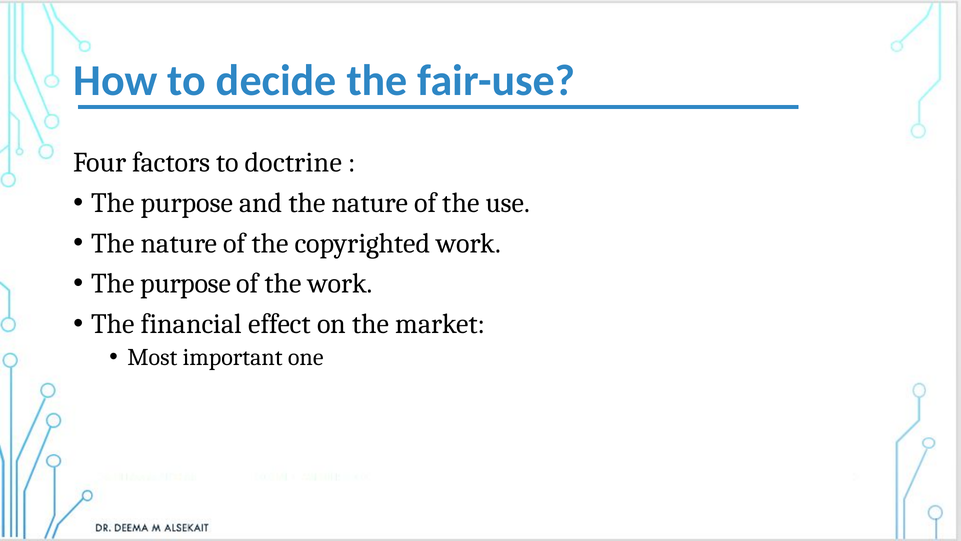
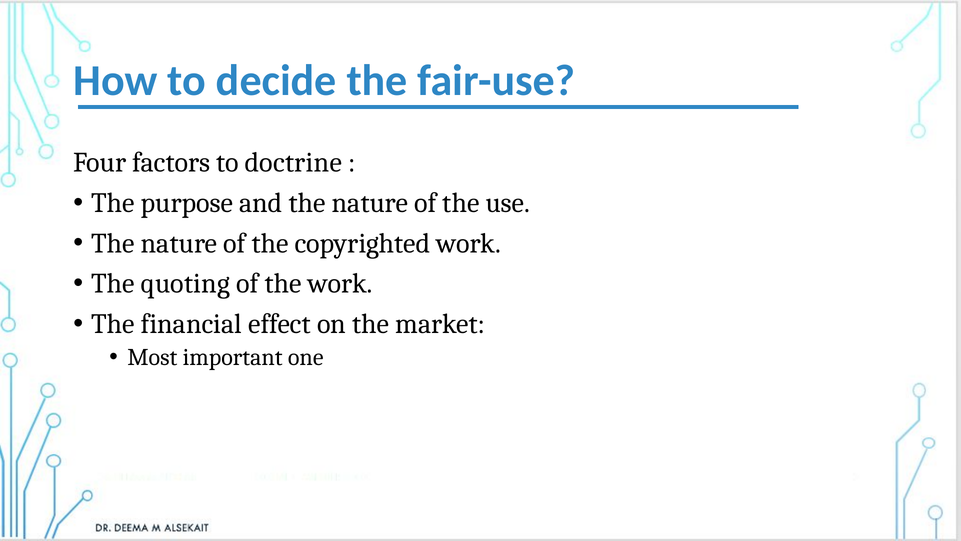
purpose: purpose -> quoting (185, 283)
